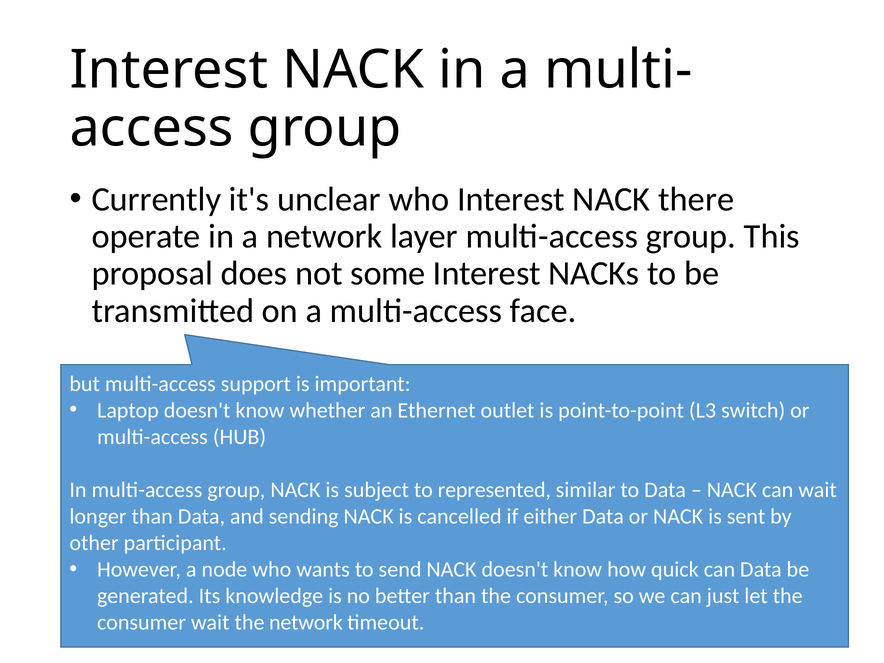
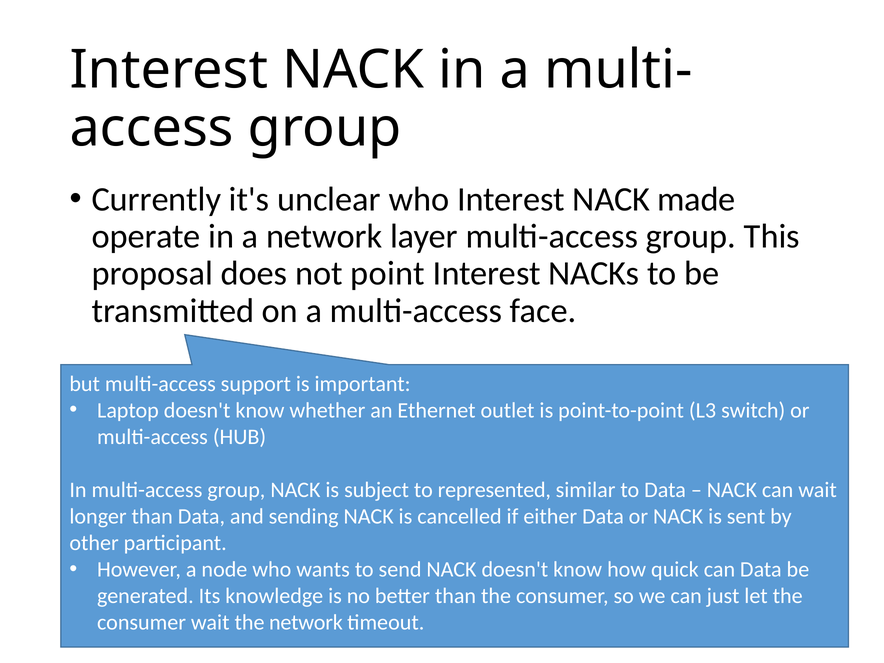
there: there -> made (696, 199)
some: some -> point (388, 274)
